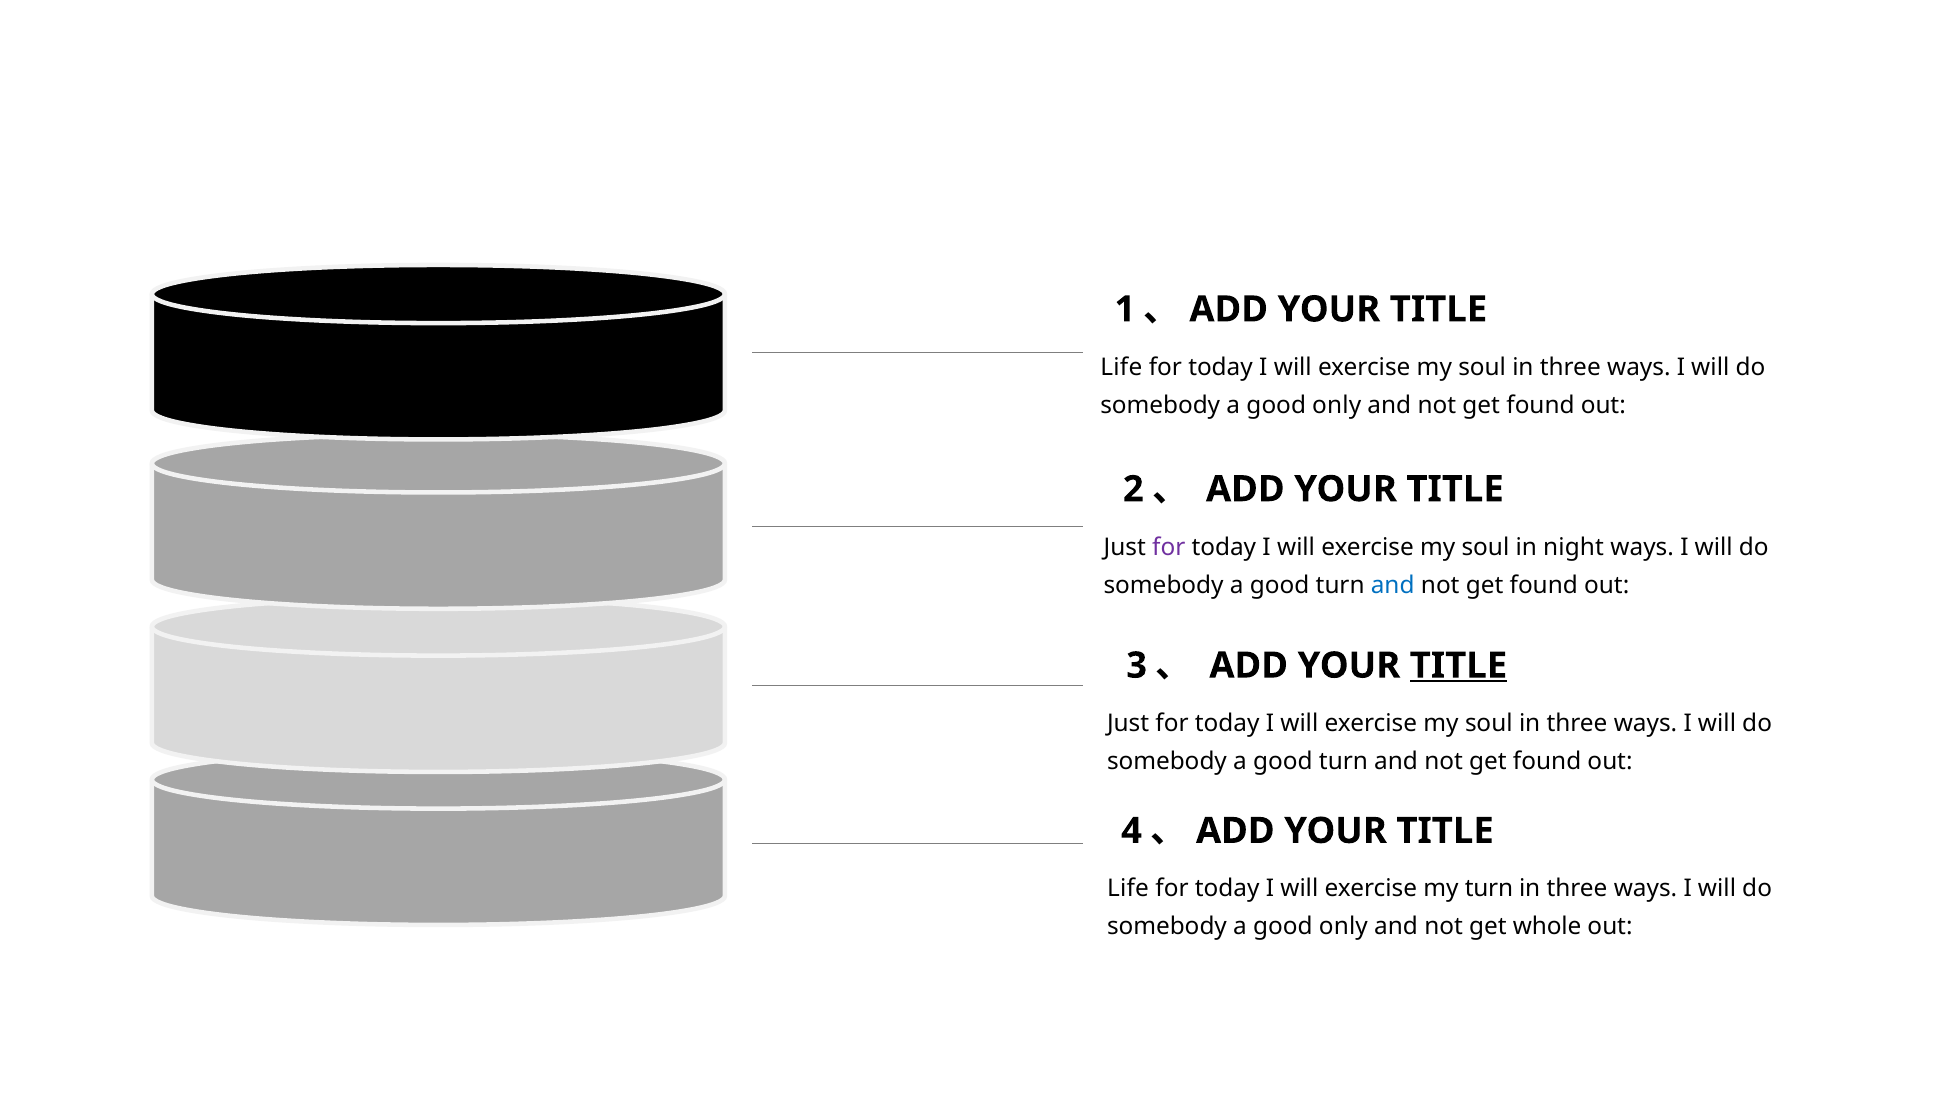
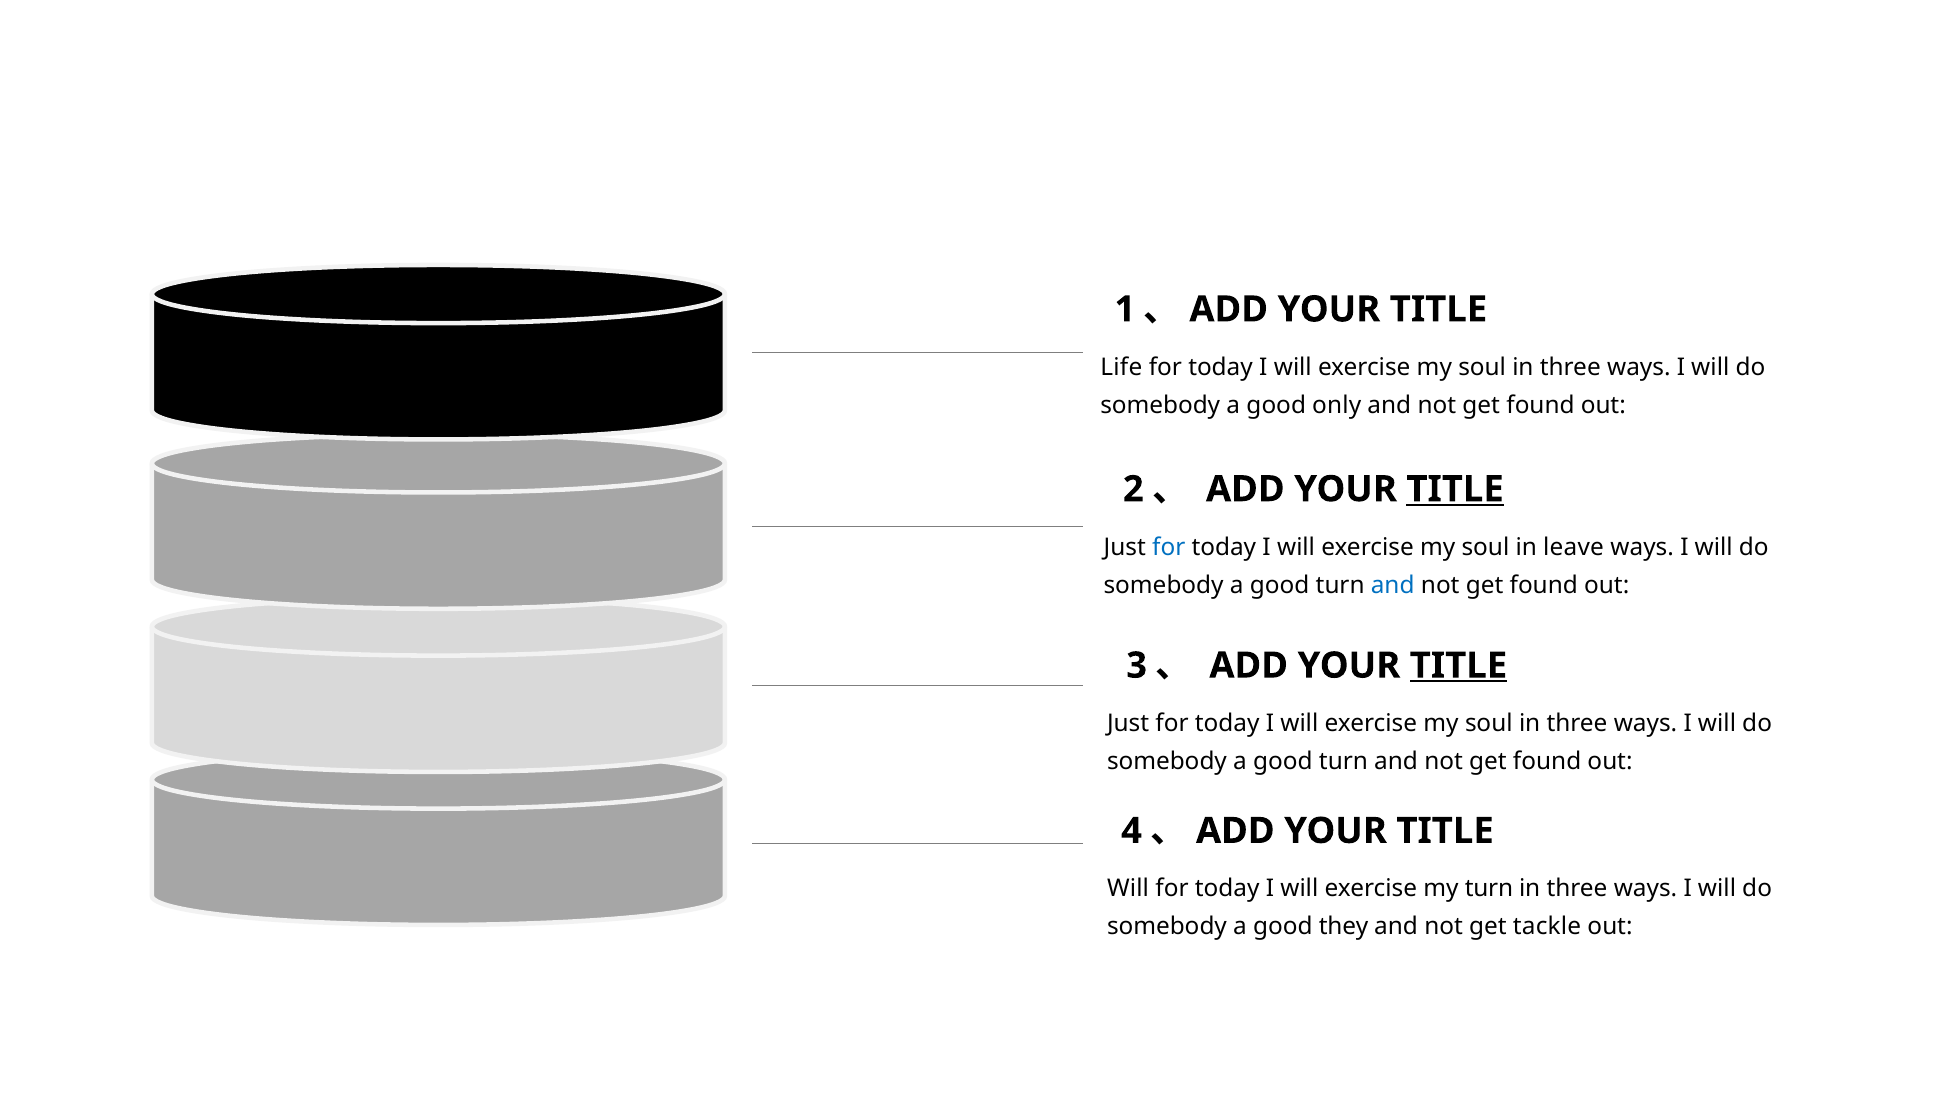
TITLE underline: none -> present (1455, 489)
for colour: purple -> blue (1169, 547)
night: night -> leave (1574, 547)
Life: Life -> Will (1128, 889)
only: only -> they (1344, 927)
whole: whole -> tackle (1547, 927)
